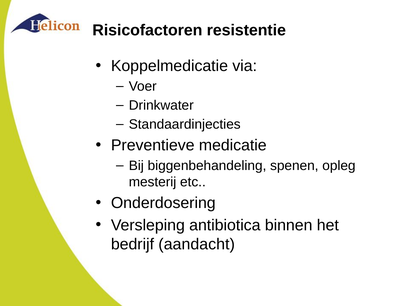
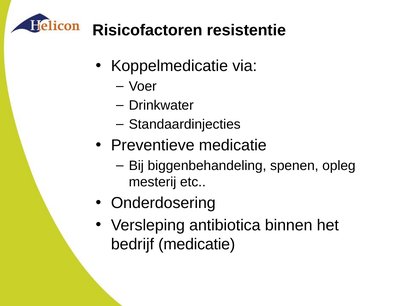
bedrijf aandacht: aandacht -> medicatie (197, 244)
